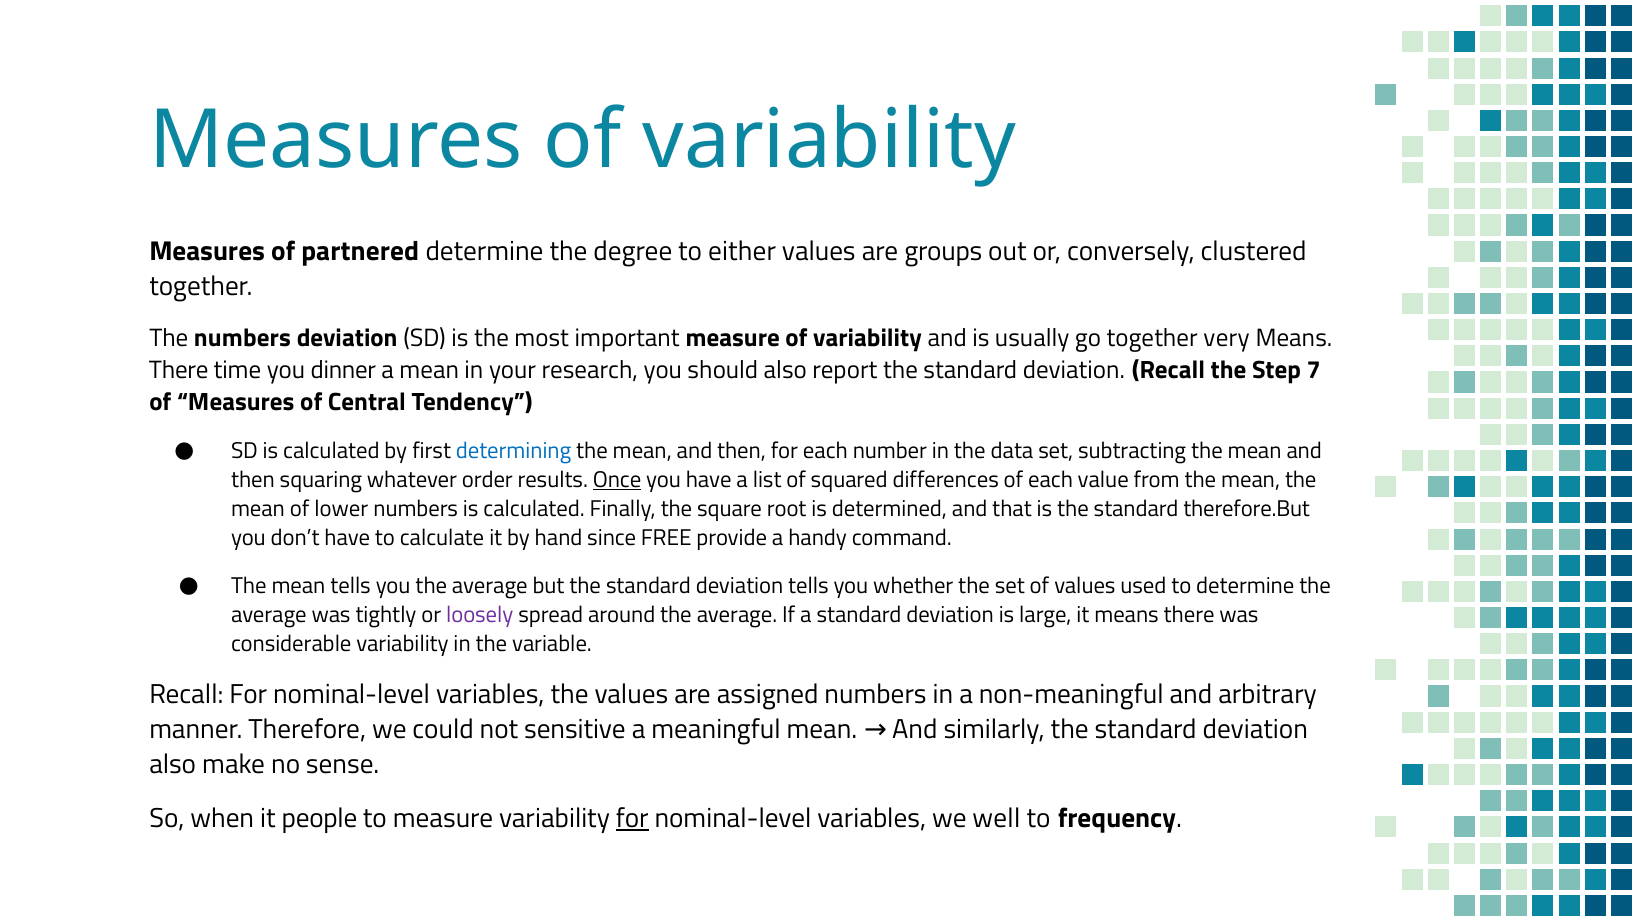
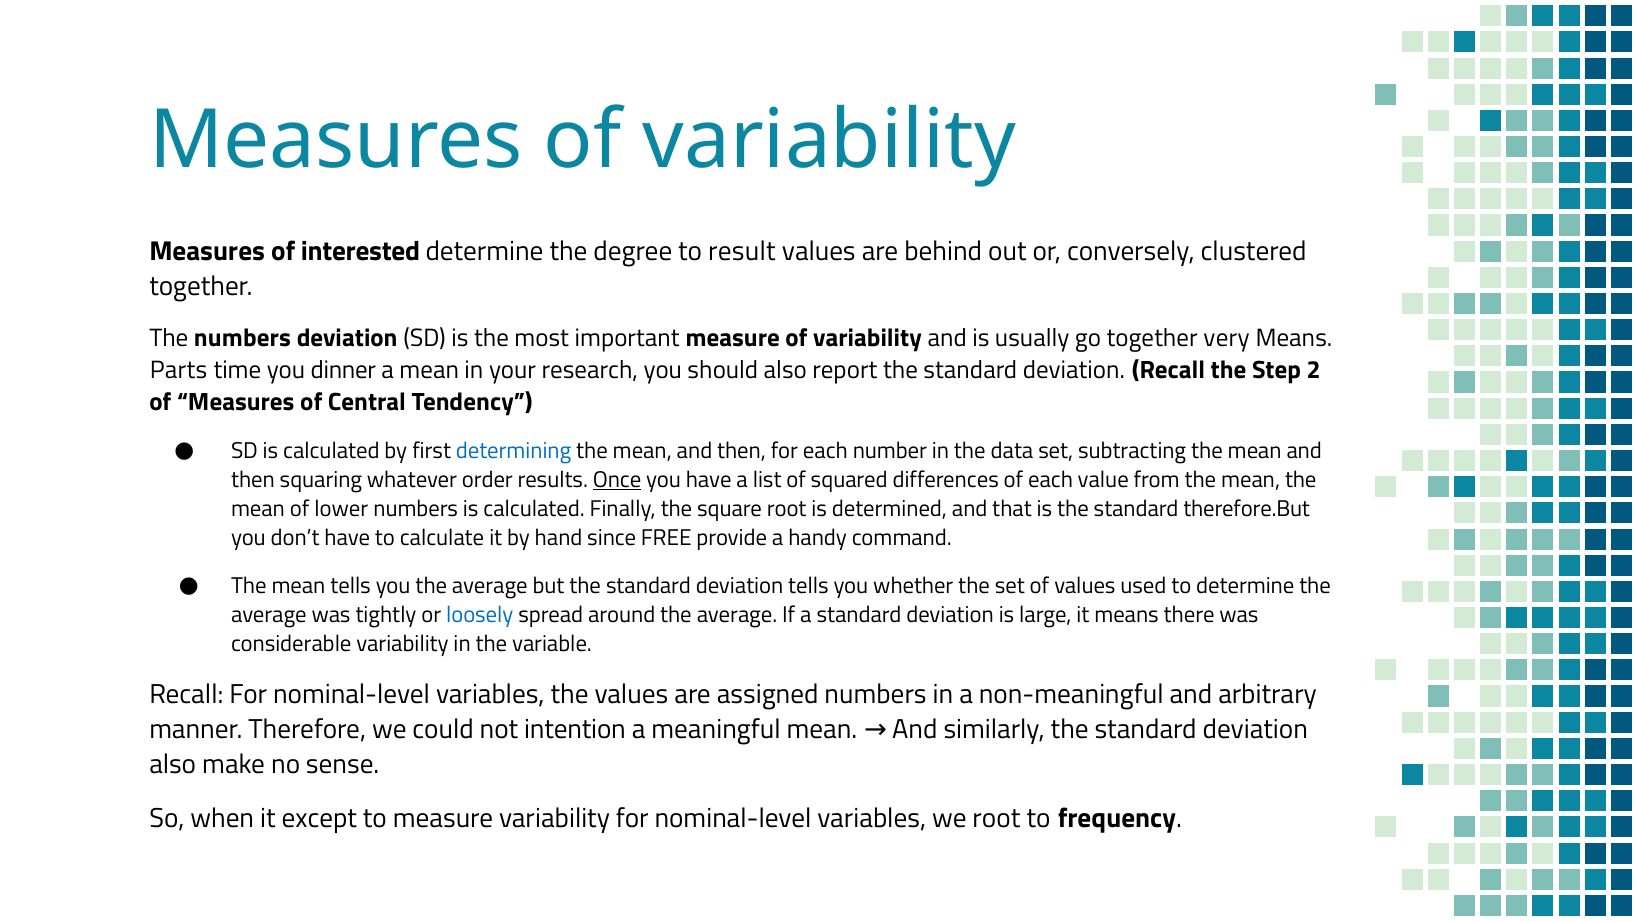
partnered: partnered -> interested (360, 251)
either: either -> result (742, 251)
groups: groups -> behind (943, 251)
There: There -> Parts (178, 370)
7: 7 -> 2 (1314, 370)
loosely colour: purple -> blue (480, 615)
sensitive: sensitive -> intention (575, 730)
people: people -> except (319, 818)
for underline: present -> none (632, 818)
we well: well -> root (996, 818)
